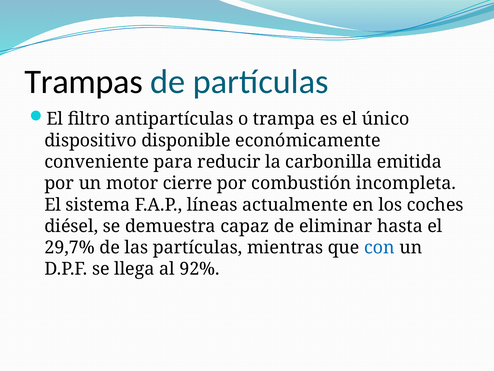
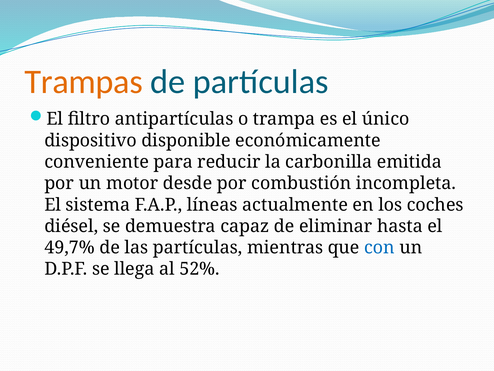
Trampas colour: black -> orange (84, 82)
cierre: cierre -> desde (188, 183)
29,7%: 29,7% -> 49,7% (70, 247)
92%: 92% -> 52% (200, 269)
